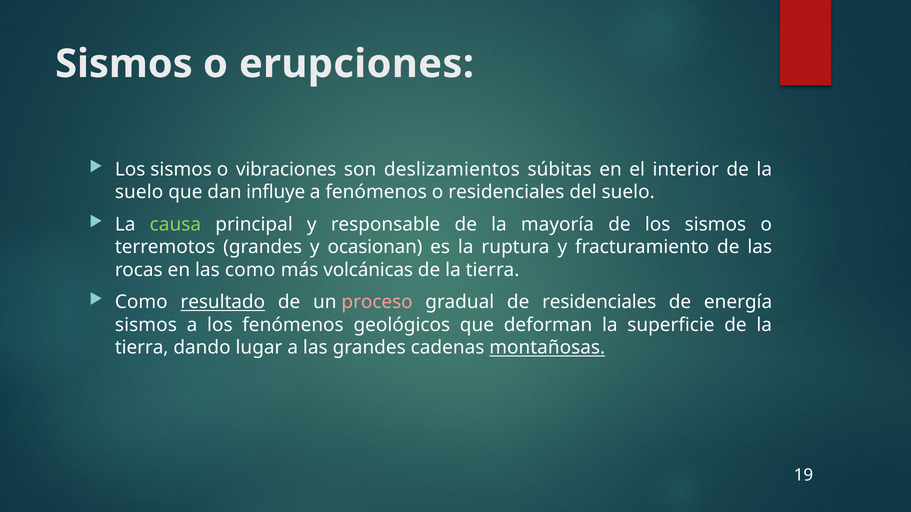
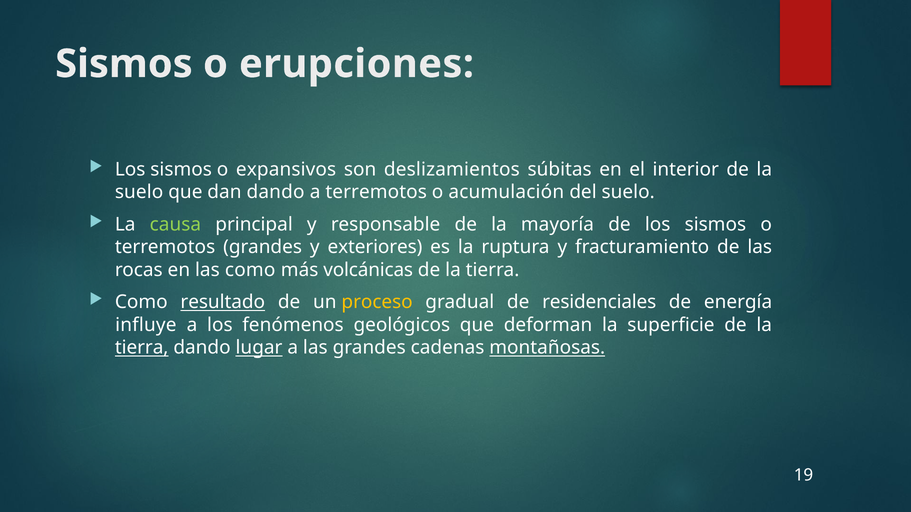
vibraciones: vibraciones -> expansivos (286, 170)
dan influye: influye -> dando (276, 192)
a fenómenos: fenómenos -> terremotos (376, 192)
o residenciales: residenciales -> acumulación (506, 192)
ocasionan: ocasionan -> exteriores (375, 247)
proceso colour: pink -> yellow (377, 302)
sismos: sismos -> influye (146, 325)
tierra underline: none -> present (142, 348)
lugar underline: none -> present (259, 348)
